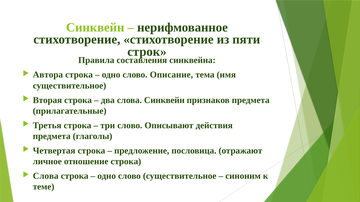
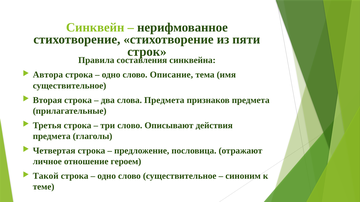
слова Синквейн: Синквейн -> Предмета (164, 100)
отношение строка: строка -> героем (126, 162)
Слова: Слова -> Такой (46, 176)
